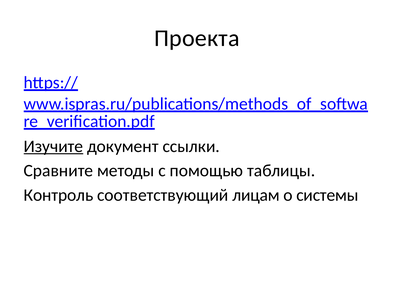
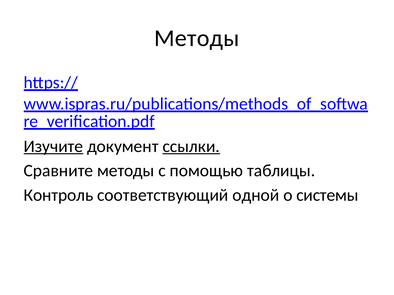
Проекта: Проекта -> Методы (197, 38)
ссылки underline: none -> present (191, 146)
лицам: лицам -> одной (256, 196)
